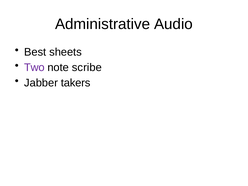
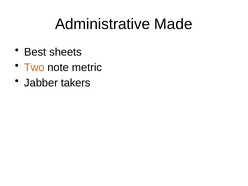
Audio: Audio -> Made (173, 24)
Two colour: purple -> orange (34, 67)
scribe: scribe -> metric (87, 67)
